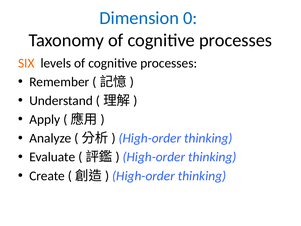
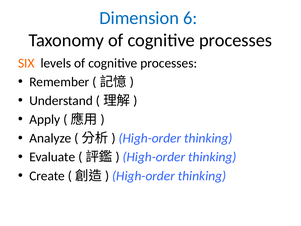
0: 0 -> 6 (190, 18)
